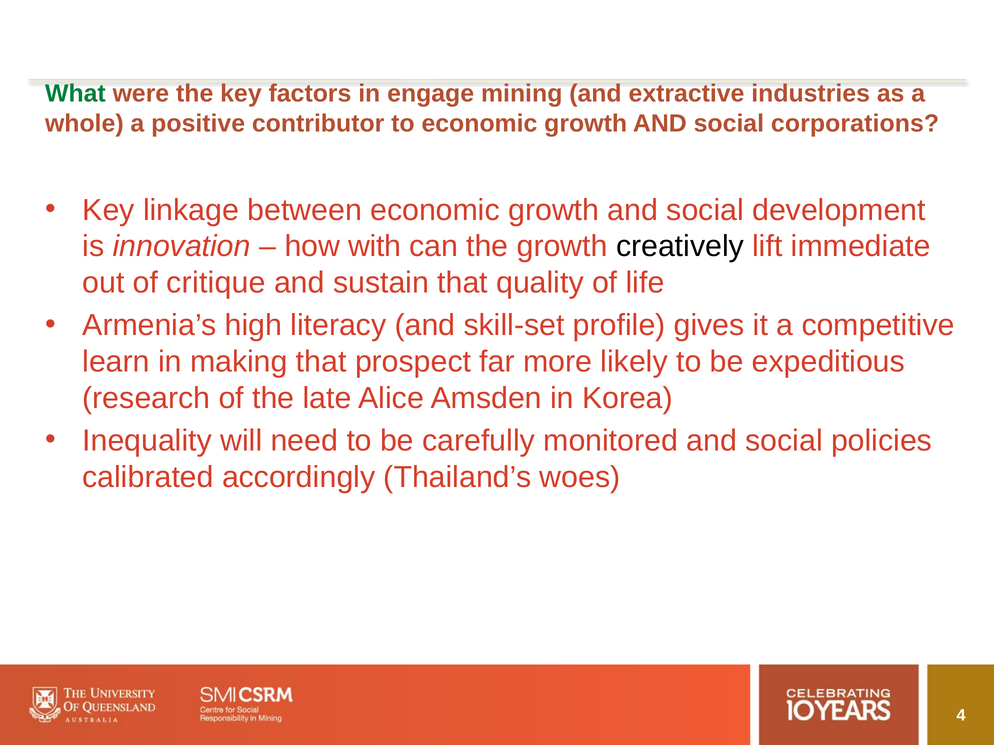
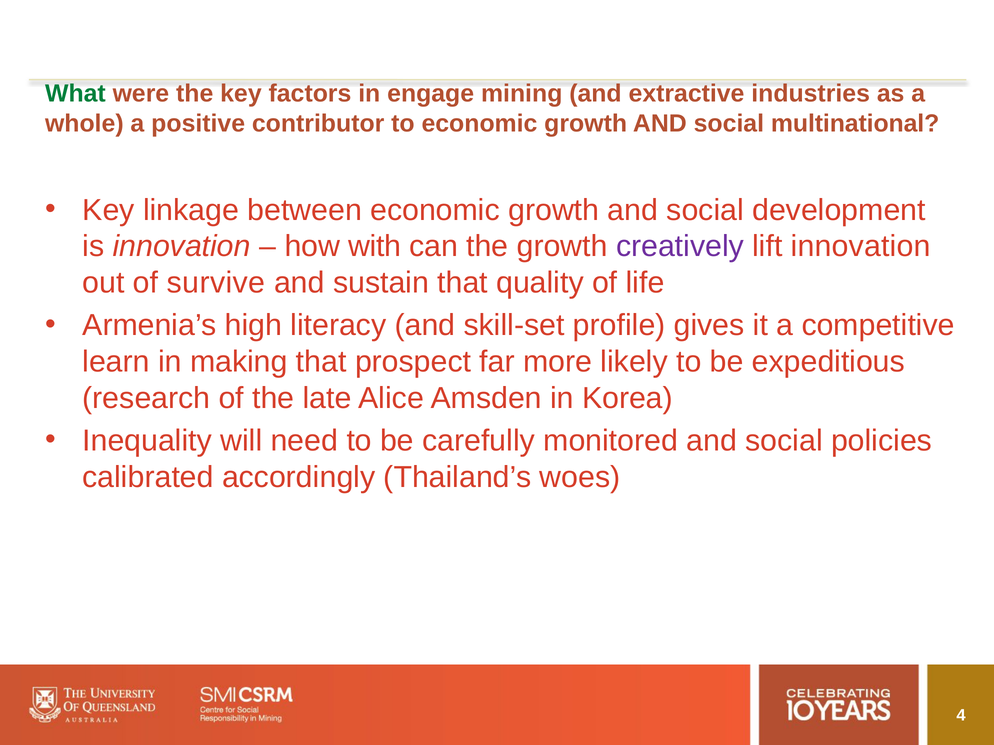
corporations: corporations -> multinational (855, 123)
creatively colour: black -> purple (680, 247)
lift immediate: immediate -> innovation (861, 247)
critique: critique -> survive (216, 283)
